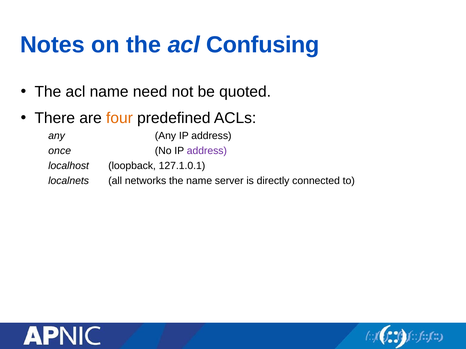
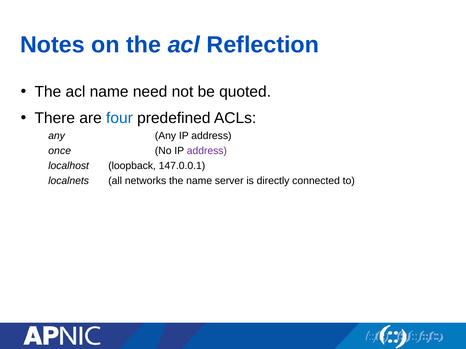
Confusing: Confusing -> Reflection (263, 45)
four colour: orange -> blue (119, 118)
127.1.0.1: 127.1.0.1 -> 147.0.0.1 (182, 166)
